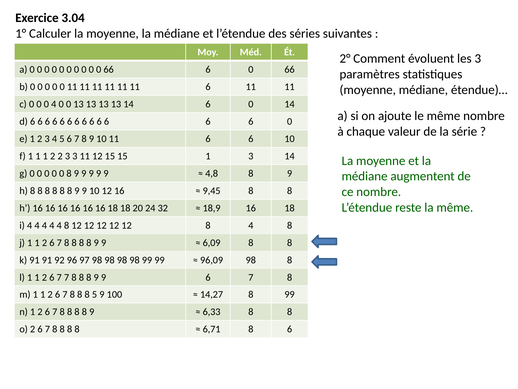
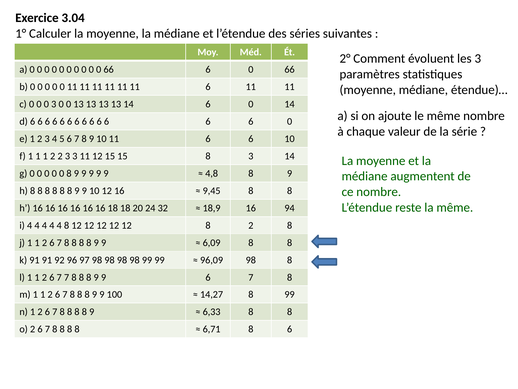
0 4: 4 -> 3 (54, 104)
15 1: 1 -> 8 (208, 156)
18,9 16 18: 18 -> 94 (290, 208)
8 4: 4 -> 2 (251, 225)
5: 5 -> 9 (95, 294)
